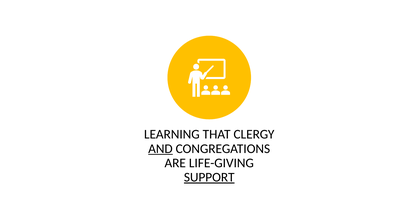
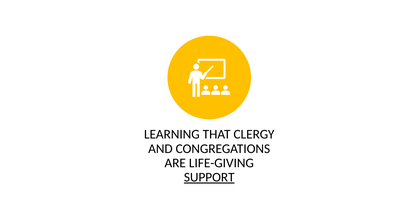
AND underline: present -> none (160, 149)
